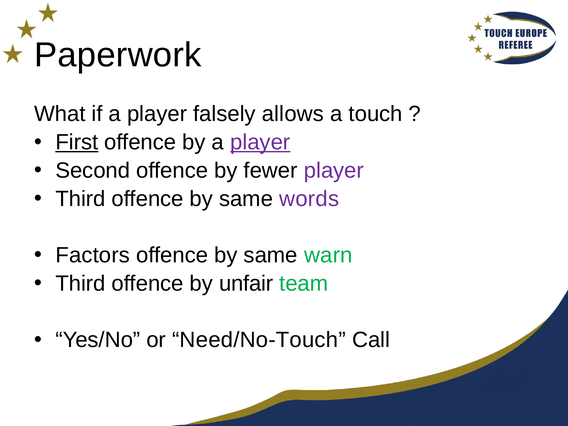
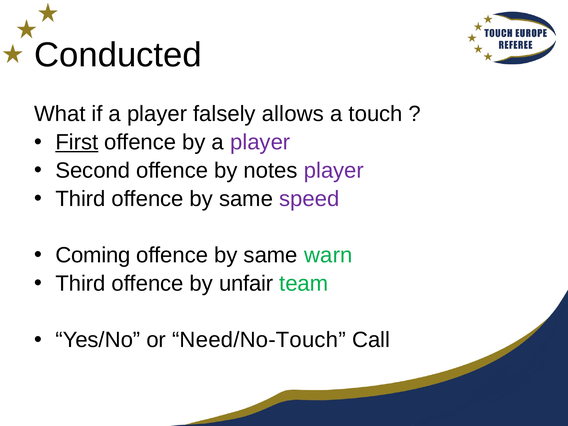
Paperwork: Paperwork -> Conducted (118, 55)
player underline: present -> none (260, 142)
fewer: fewer -> notes (271, 170)
words: words -> speed (309, 199)
Factors: Factors -> Coming (93, 255)
